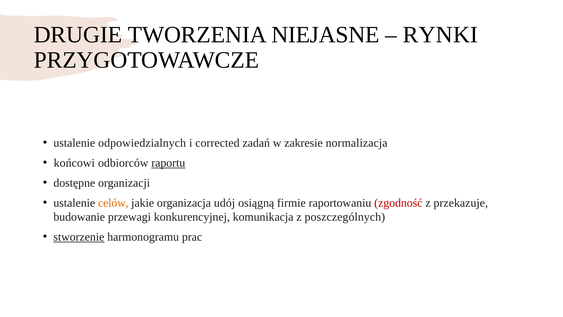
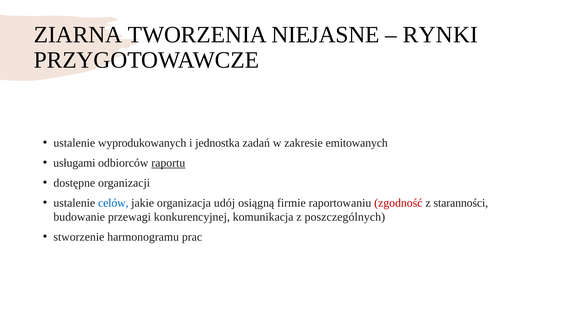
DRUGIE: DRUGIE -> ZIARNA (78, 35)
odpowiedzialnych: odpowiedzialnych -> wyprodukowanych (142, 143)
corrected: corrected -> jednostka (218, 143)
normalizacja: normalizacja -> emitowanych (357, 143)
końcowi: końcowi -> usługami (74, 163)
celów colour: orange -> blue (113, 203)
przekazuje: przekazuje -> staranności (461, 203)
stworzenie underline: present -> none (79, 237)
